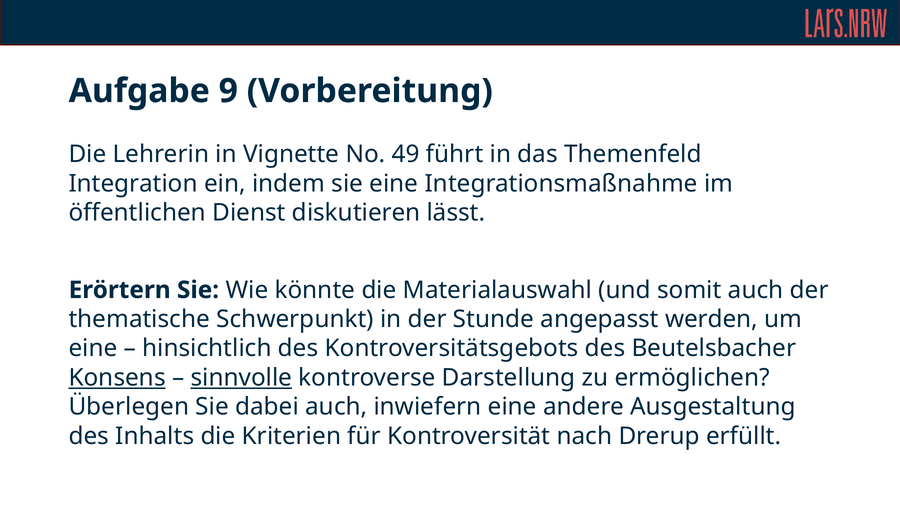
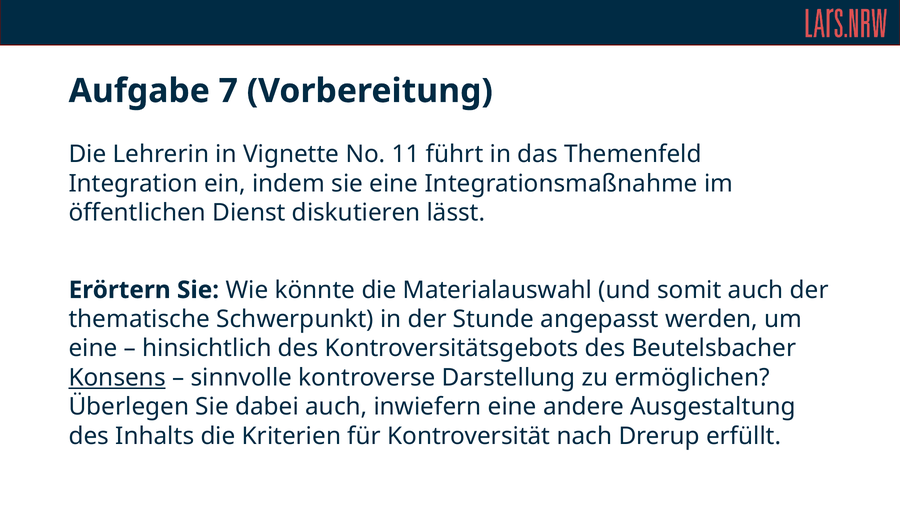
9: 9 -> 7 (228, 91)
49: 49 -> 11 (406, 154)
sinnvolle underline: present -> none (241, 378)
